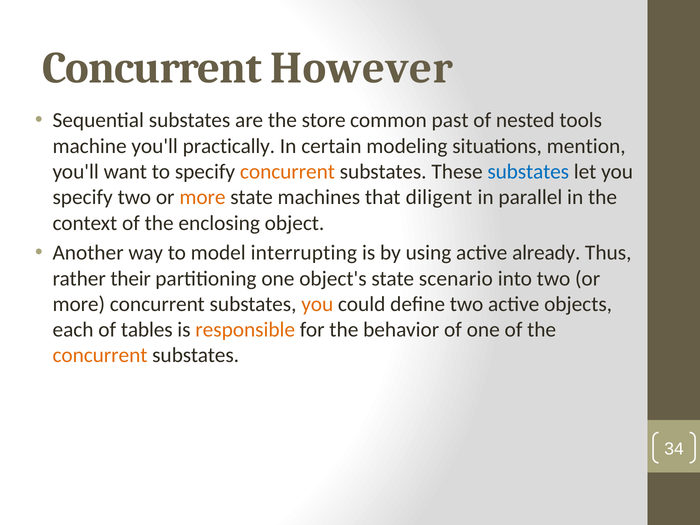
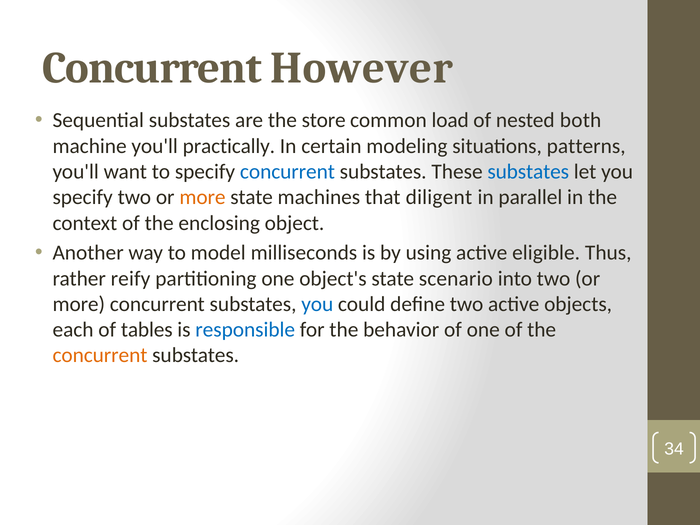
past: past -> load (450, 120)
tools: tools -> both (581, 120)
mention: mention -> patterns (586, 146)
concurrent colour: orange -> blue (287, 172)
interrupting: interrupting -> milliseconds (304, 253)
already: already -> eligible (546, 253)
their: their -> reify (131, 278)
you colour: orange -> blue (317, 304)
responsible colour: orange -> blue (245, 330)
